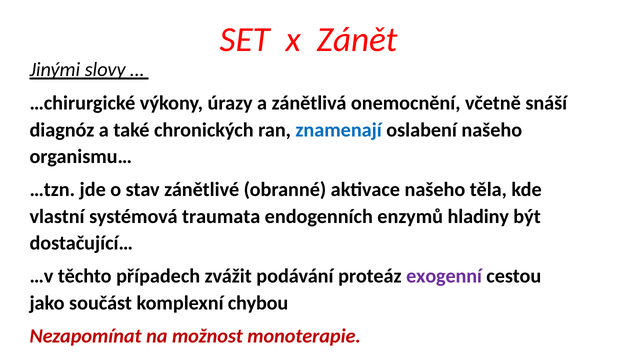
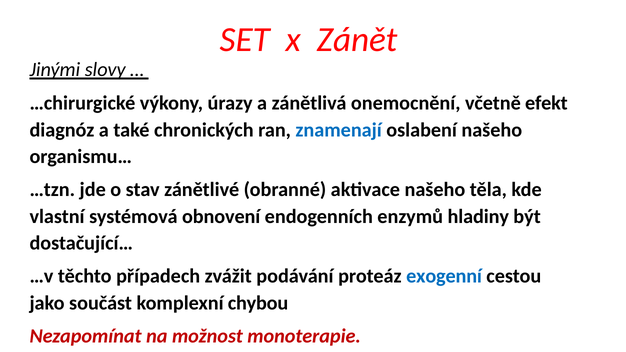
snáší: snáší -> efekt (546, 103)
traumata: traumata -> obnovení (221, 217)
exogenní colour: purple -> blue (444, 276)
